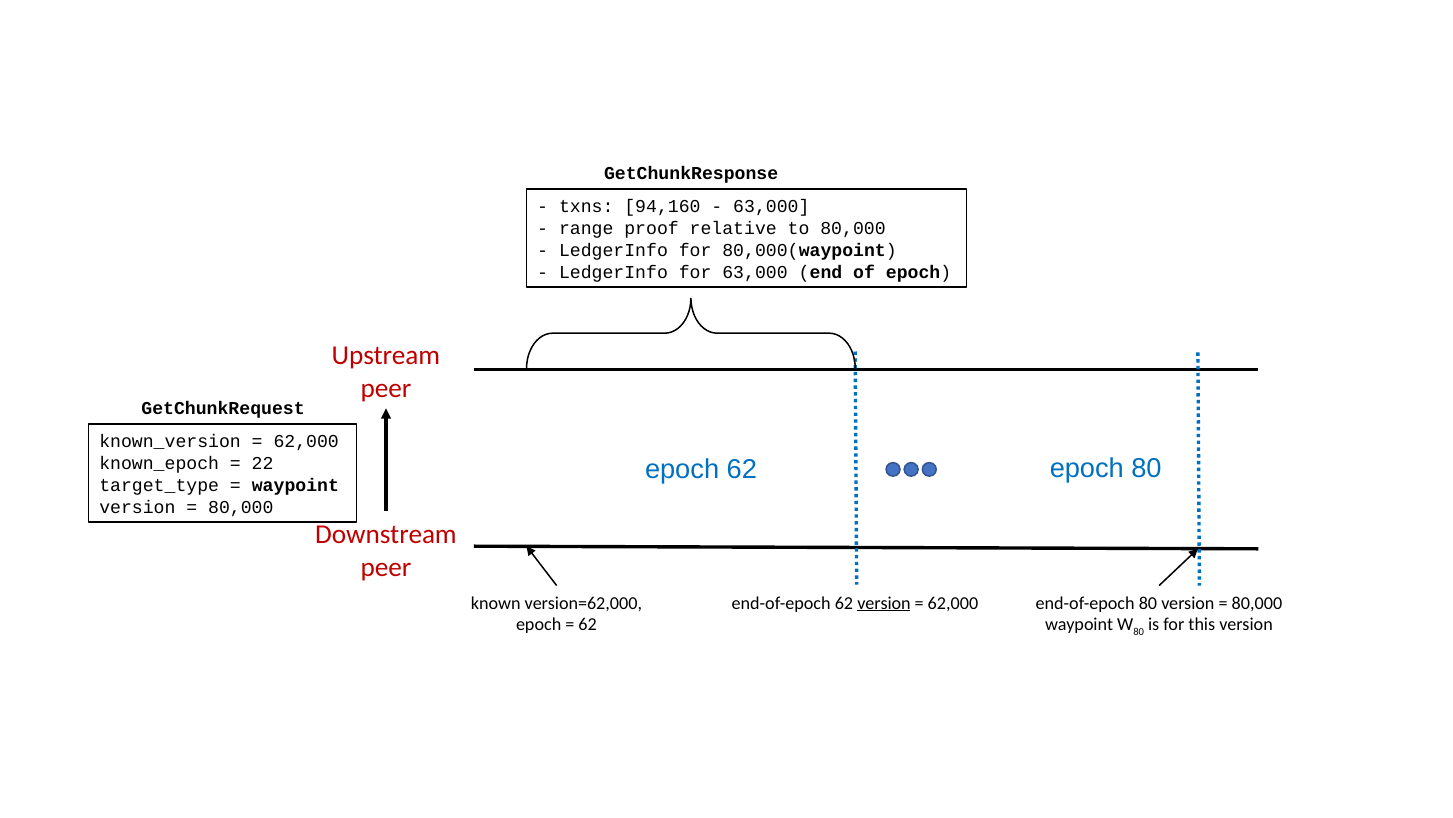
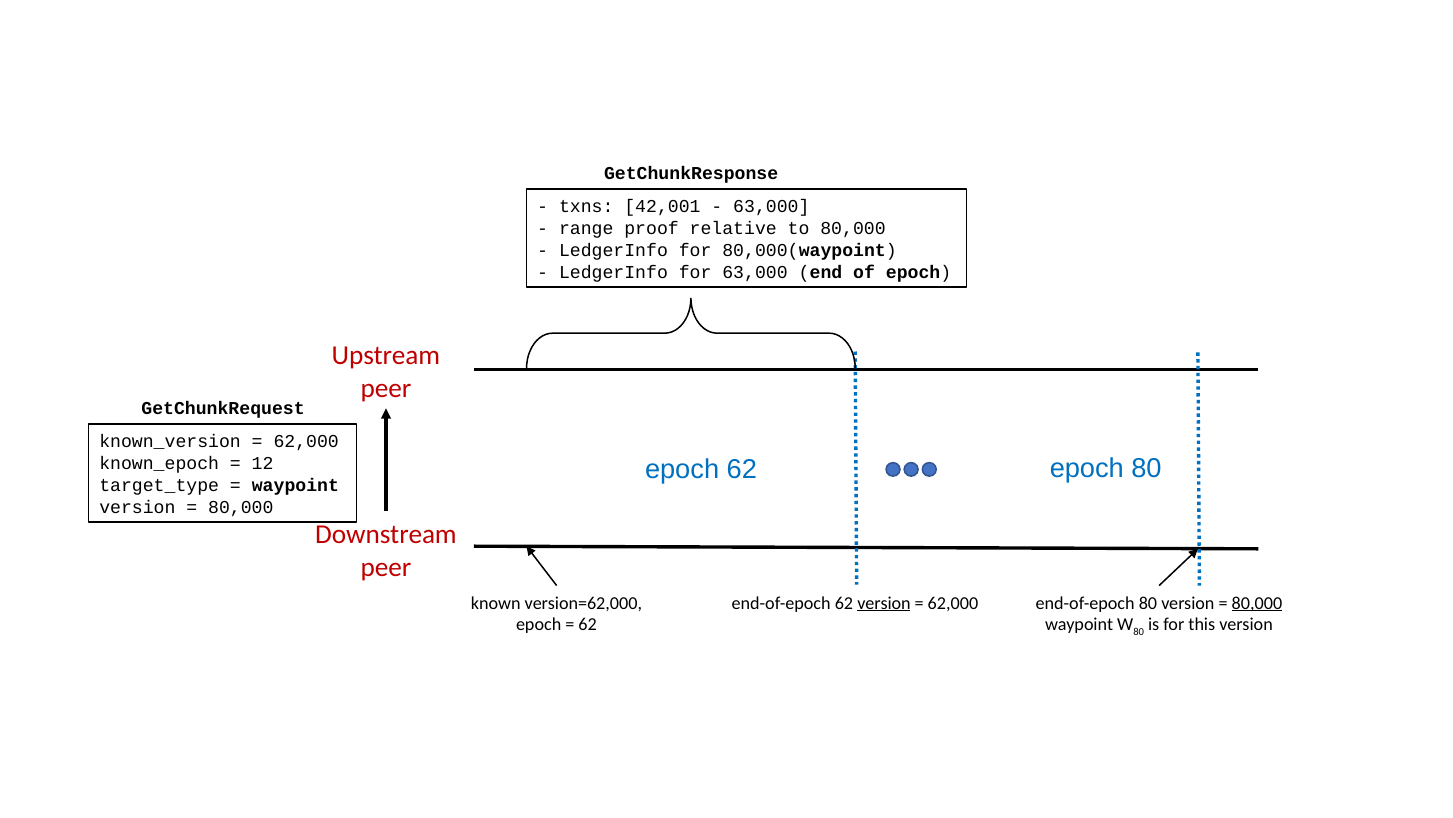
94,160: 94,160 -> 42,001 (662, 206)
22: 22 -> 12 (263, 463)
80,000 underline: none -> present (1257, 603)
